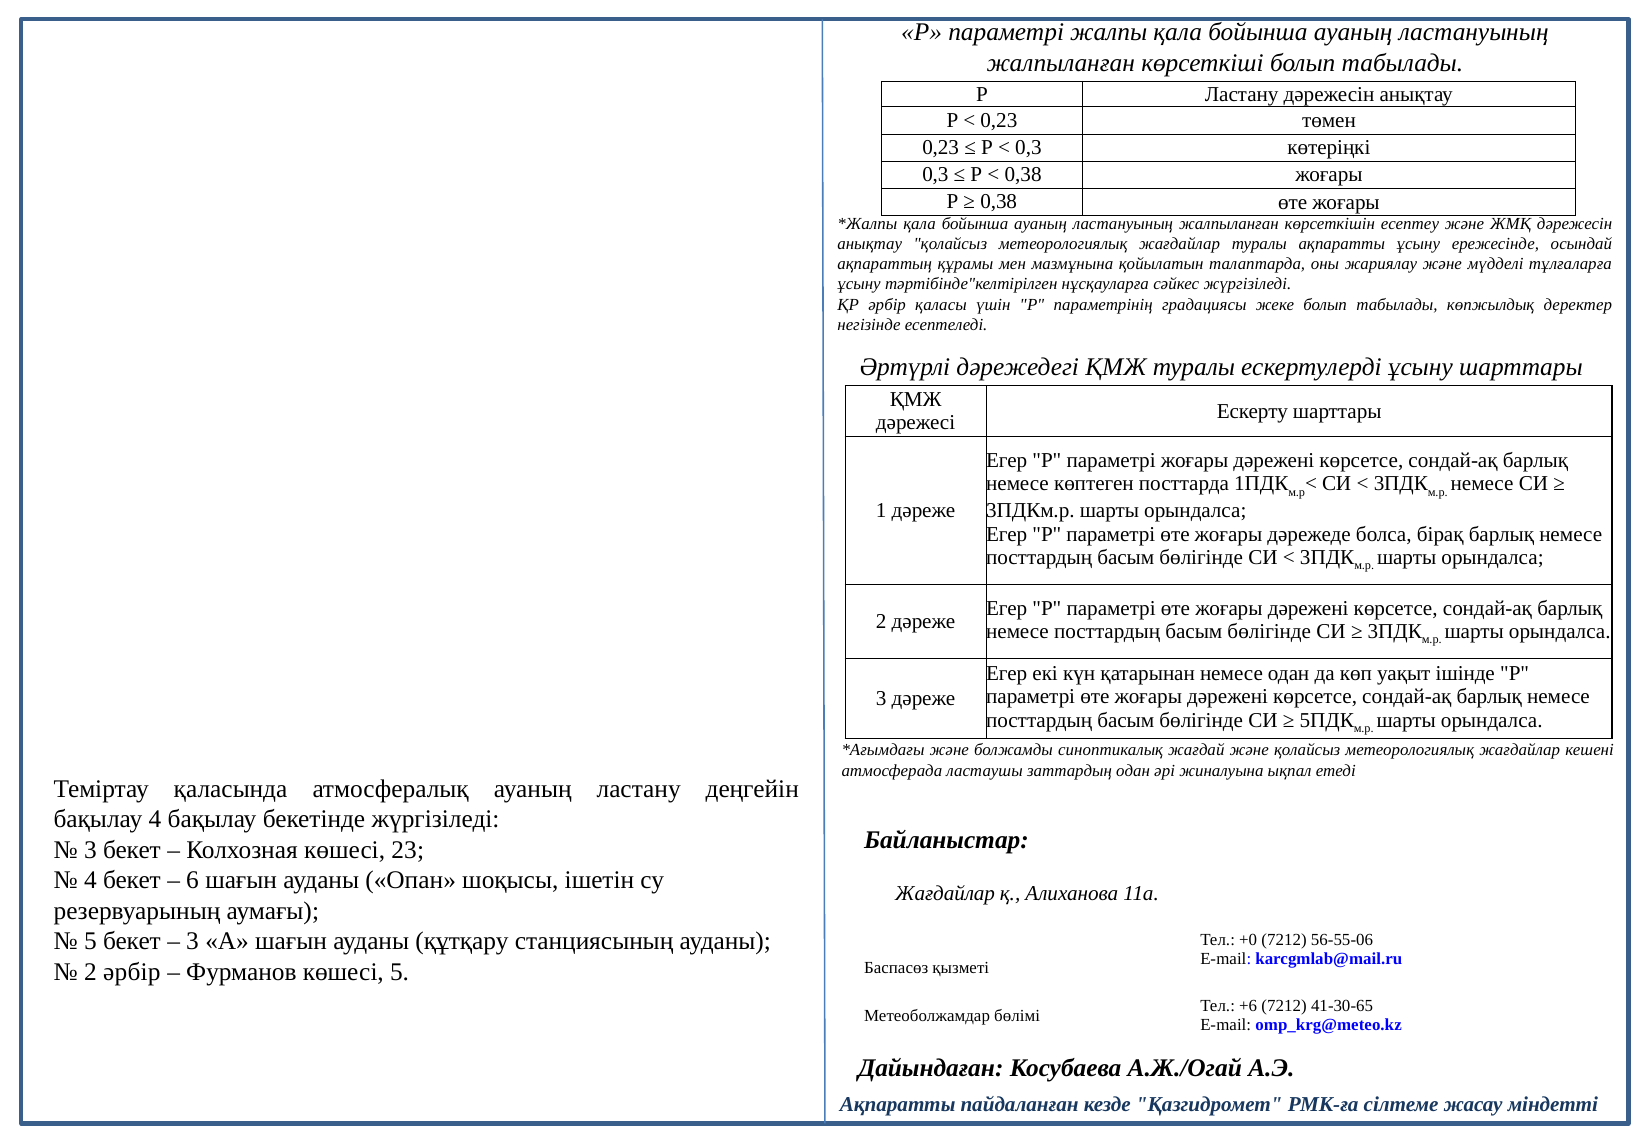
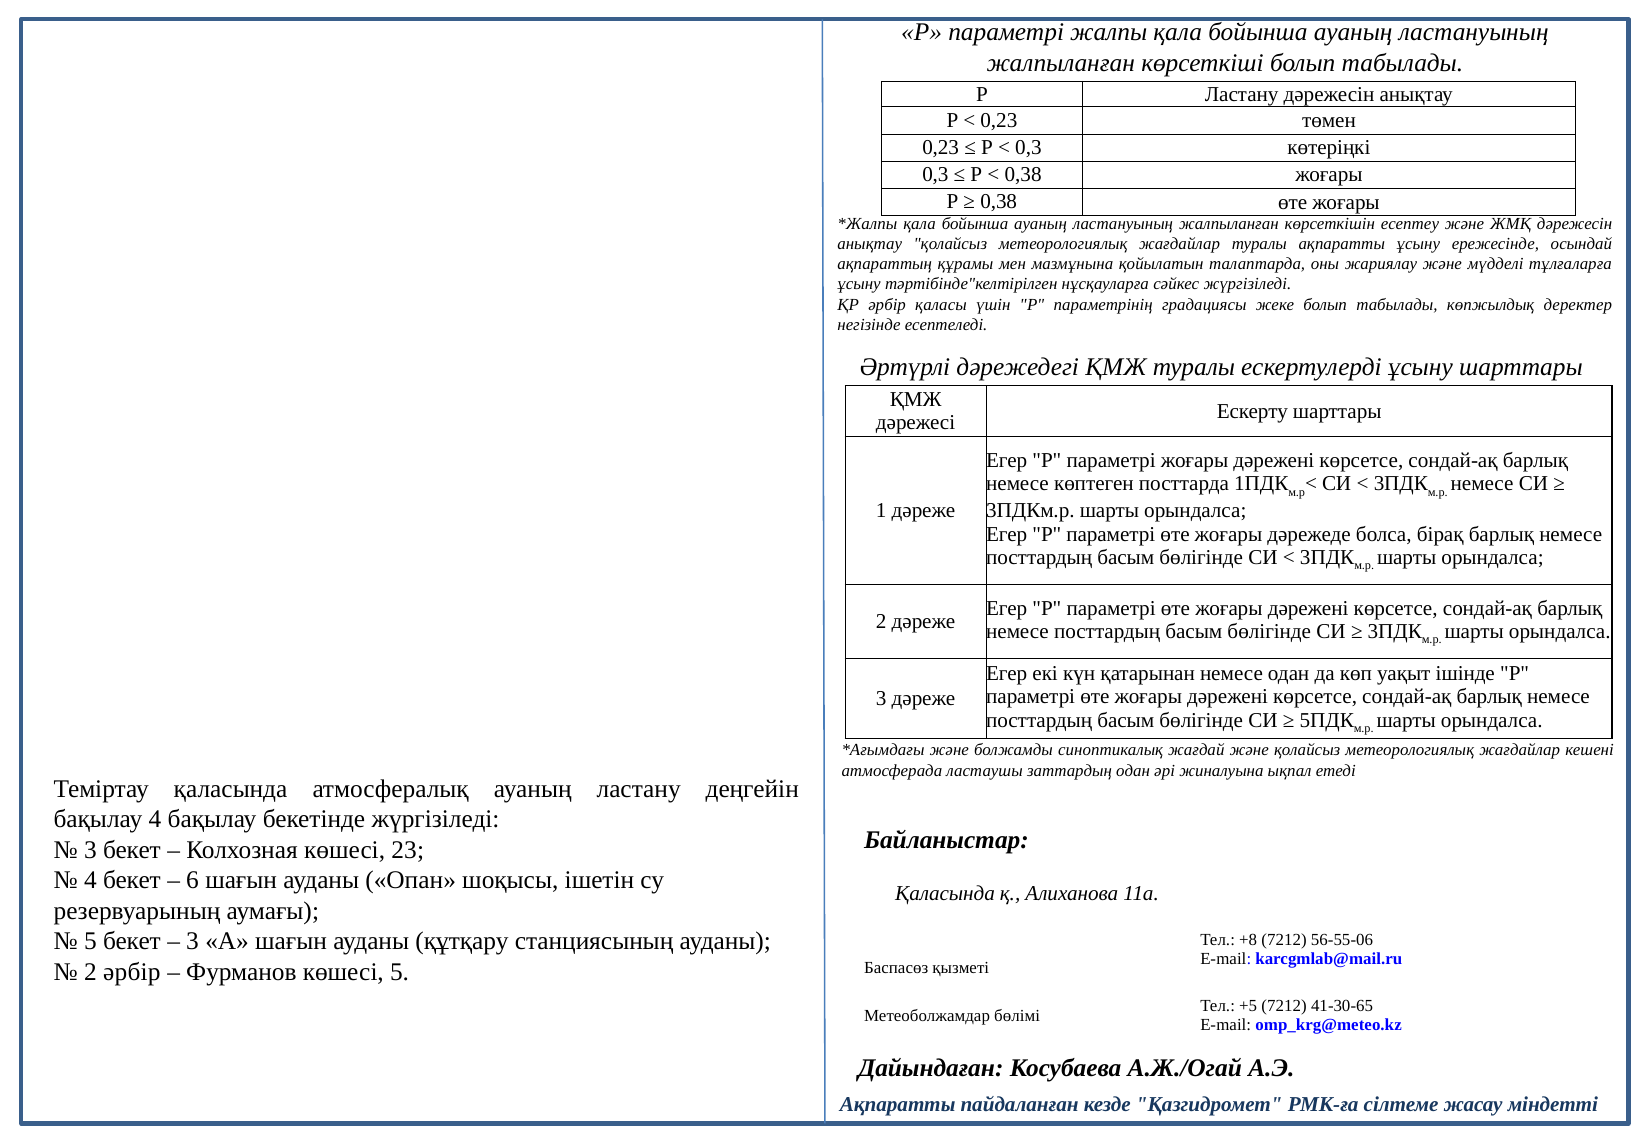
Жағдайлар: Жағдайлар -> Қаласында (945, 893)
+0: +0 -> +8 (1248, 940)
+6: +6 -> +5 (1248, 1006)
